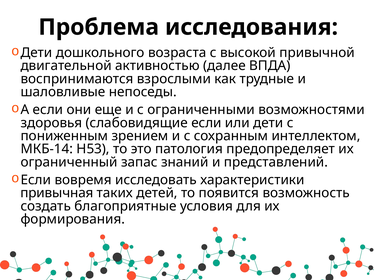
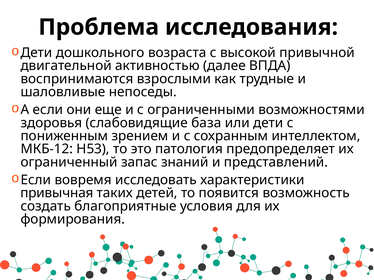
слабовидящие если: если -> база (206, 123)
МКБ-14: МКБ-14 -> МКБ-12 (47, 149)
